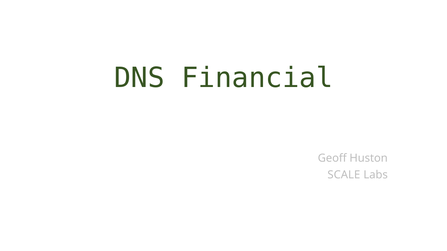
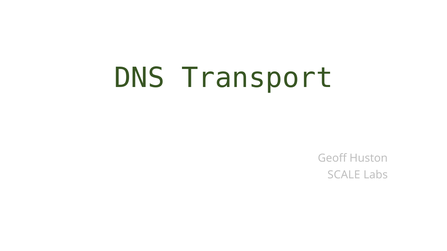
Financial: Financial -> Transport (257, 78)
